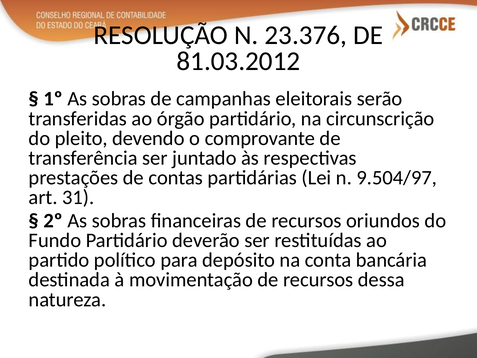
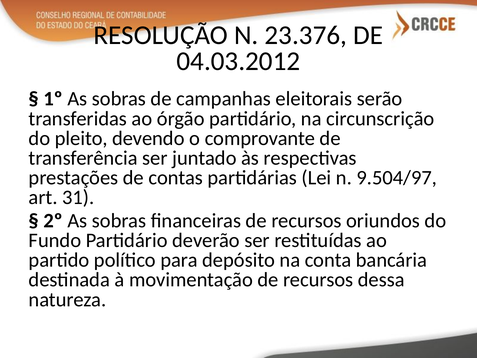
81.03.2012: 81.03.2012 -> 04.03.2012 (238, 61)
